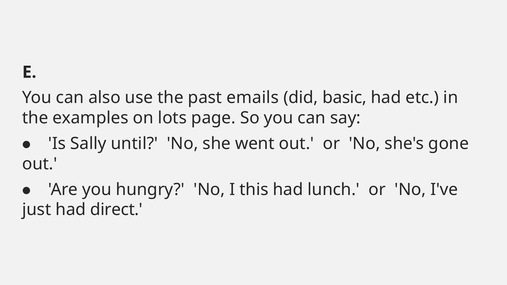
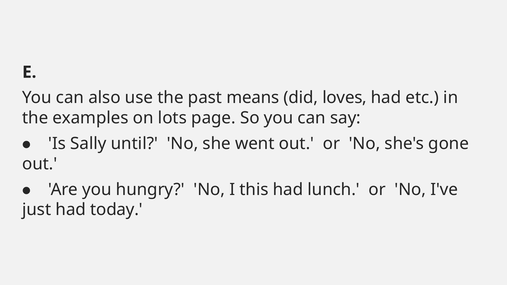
emails: emails -> means (253, 98)
basic: basic -> loves (345, 98)
direct: direct -> today (116, 210)
